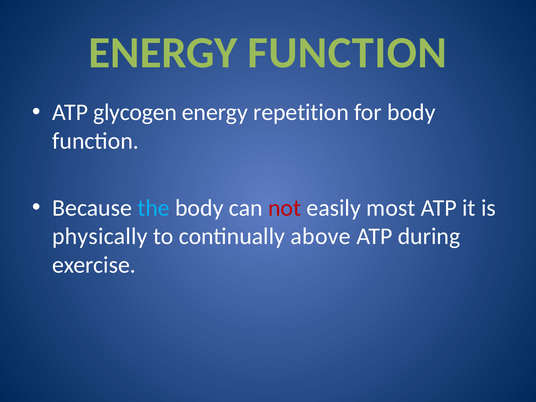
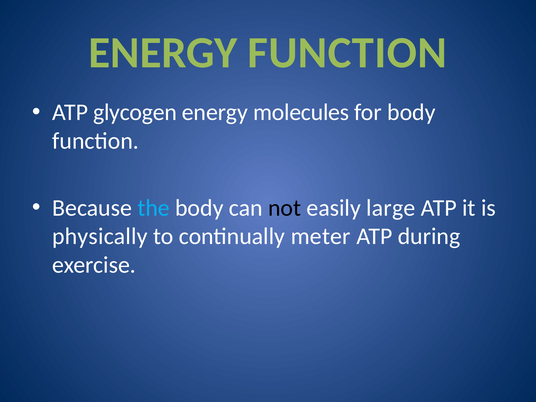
repetition: repetition -> molecules (301, 112)
not colour: red -> black (285, 208)
most: most -> large (391, 208)
above: above -> meter (321, 236)
